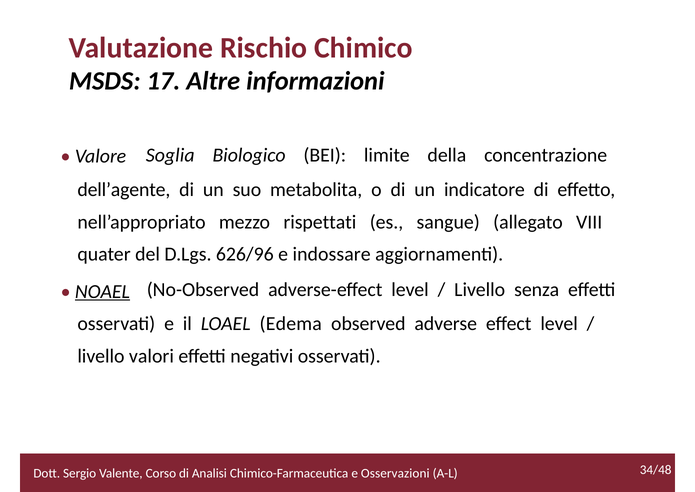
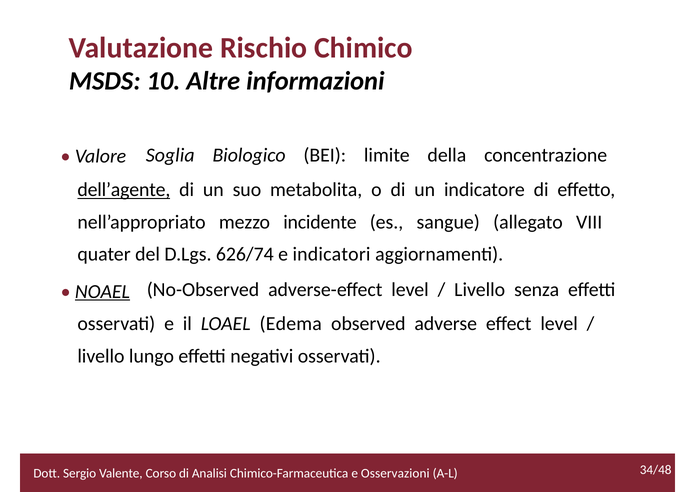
17: 17 -> 10 (163, 81)
dell’agente underline: none -> present (124, 190)
rispettati: rispettati -> incidente (320, 222)
626/96: 626/96 -> 626/74 (245, 254)
indossare: indossare -> indicatori (332, 254)
valori: valori -> lungo (151, 356)
